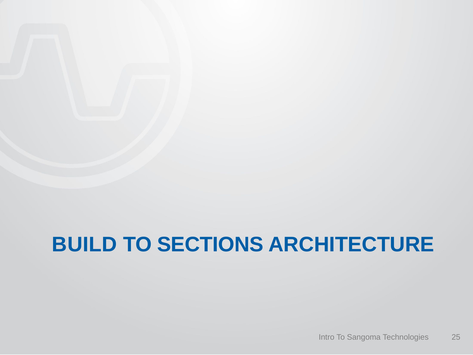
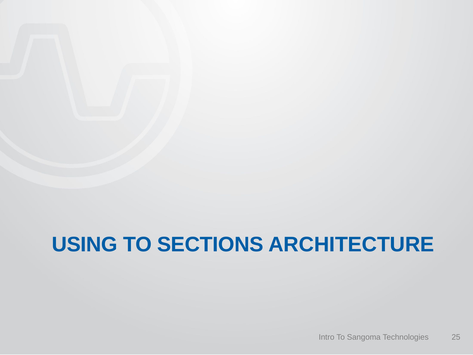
BUILD: BUILD -> USING (85, 244)
